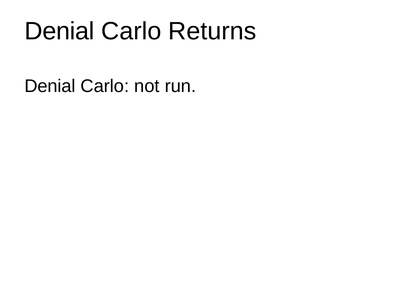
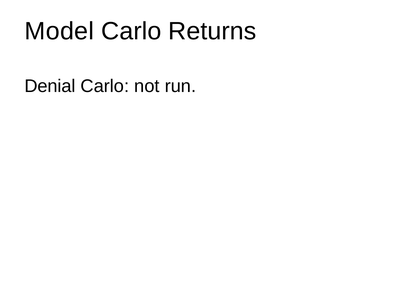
Denial: Denial -> Model (59, 31)
